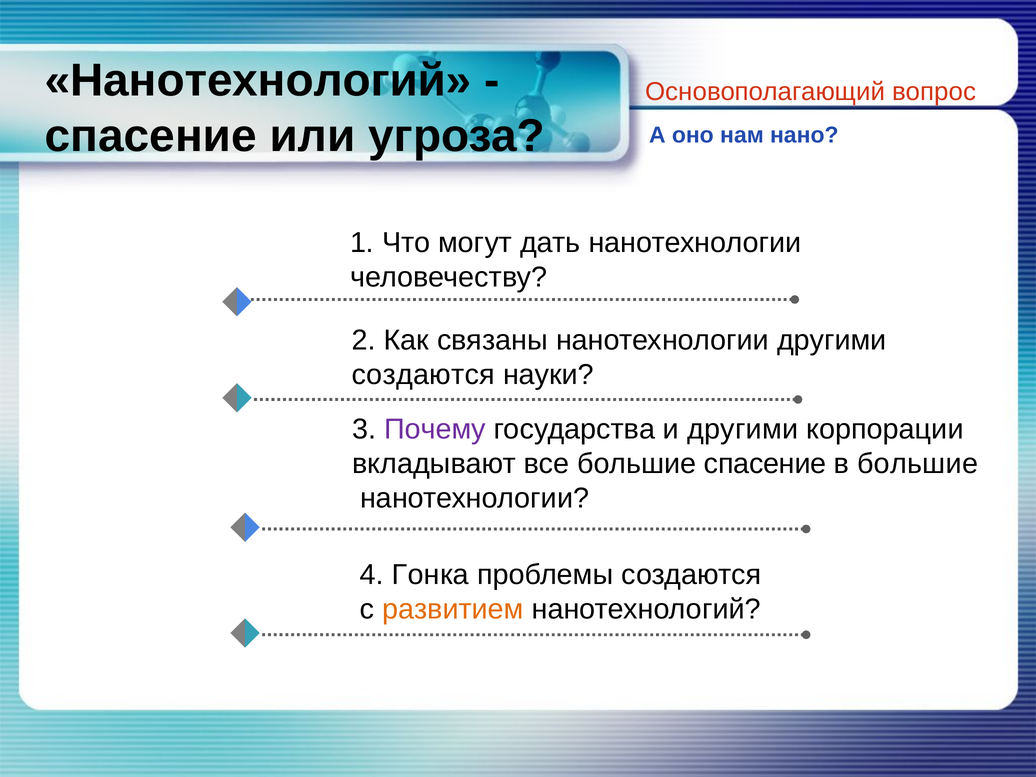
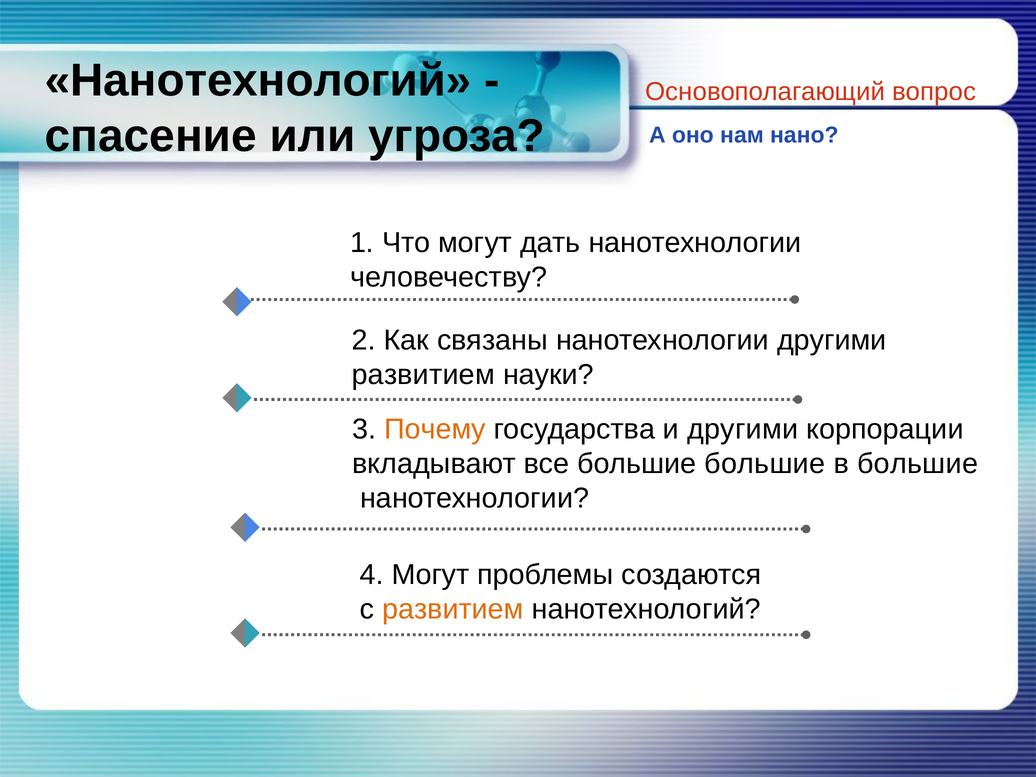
создаются: создаются -> развитием (423, 375)
Почему colour: purple -> orange (435, 429)
большие спасение: спасение -> большие (765, 464)
4 Гонка: Гонка -> Могут (431, 575)
